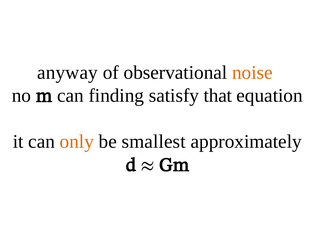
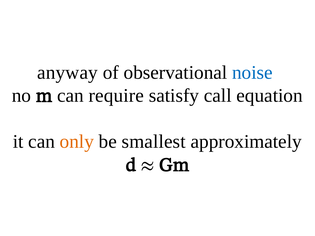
noise colour: orange -> blue (252, 72)
finding: finding -> require (116, 96)
that: that -> call (218, 96)
